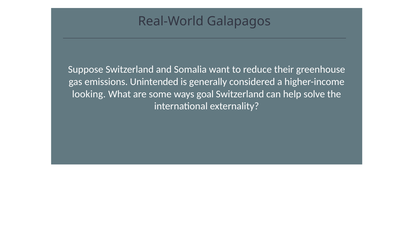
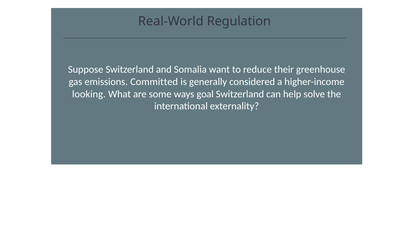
Galapagos: Galapagos -> Regulation (239, 21)
Unintended: Unintended -> Committed (154, 82)
